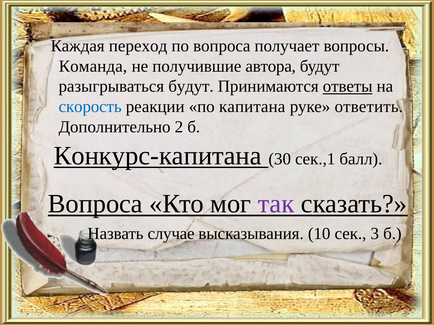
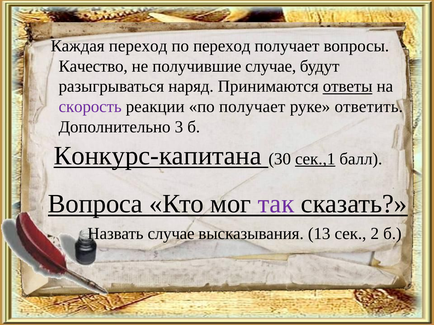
по вопроса: вопроса -> переход (222, 46)
Команда: Команда -> Качество (93, 66)
получившие автора: автора -> случае (271, 66)
разыгрываться будут: будут -> наряд (191, 87)
скорость colour: blue -> purple (90, 107)
по капитана: капитана -> получает (252, 107)
2: 2 -> 3 (179, 127)
сек.,1 underline: none -> present (315, 159)
10: 10 -> 13 (319, 234)
3: 3 -> 2 (375, 234)
